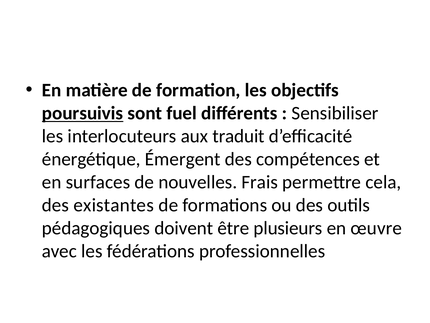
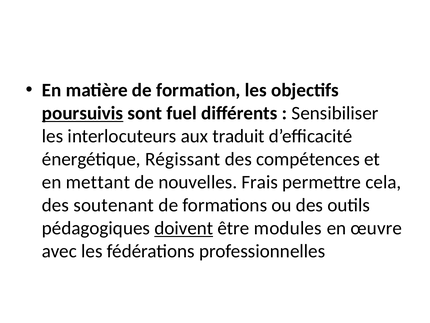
Émergent: Émergent -> Régissant (183, 159)
surfaces: surfaces -> mettant (98, 182)
existantes: existantes -> soutenant (114, 205)
doivent underline: none -> present (184, 228)
plusieurs: plusieurs -> modules (288, 228)
